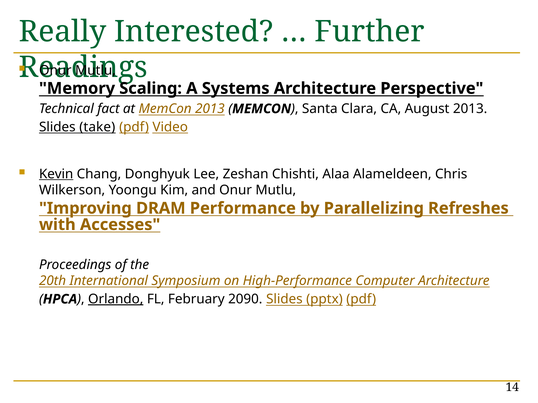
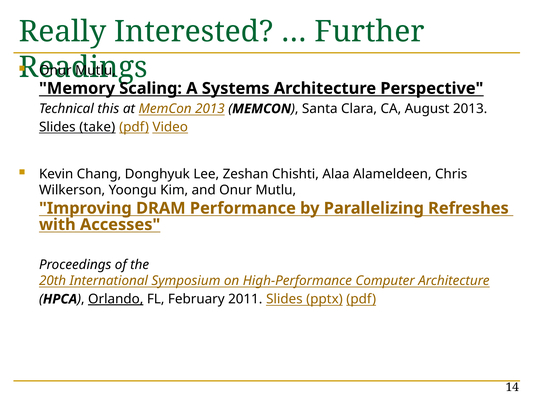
fact: fact -> this (108, 109)
Kevin underline: present -> none (56, 174)
2090: 2090 -> 2011 (245, 299)
